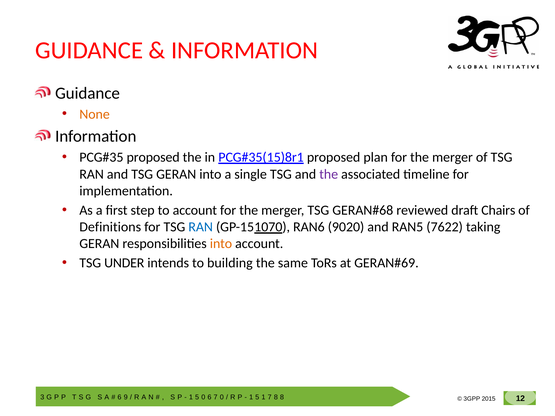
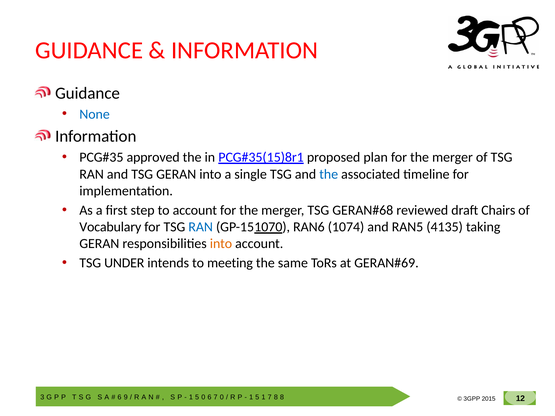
None colour: orange -> blue (95, 114)
proposed: proposed -> approved (153, 157)
the colour: purple -> blue (329, 174)
Definitions: Definitions -> Vocabulary (110, 227)
9020: 9020 -> 1074 (346, 227)
7622: 7622 -> 4135 (445, 227)
building: building -> meeting (230, 263)
